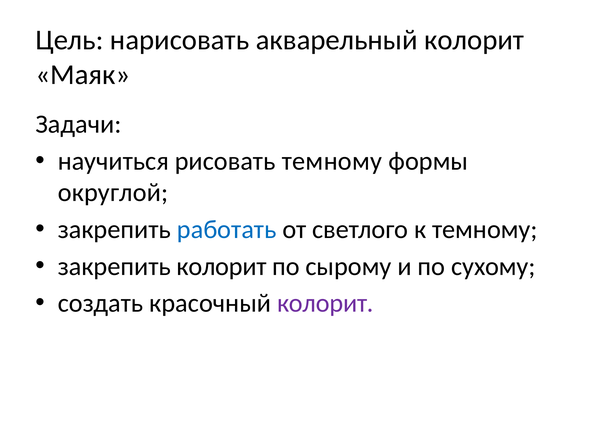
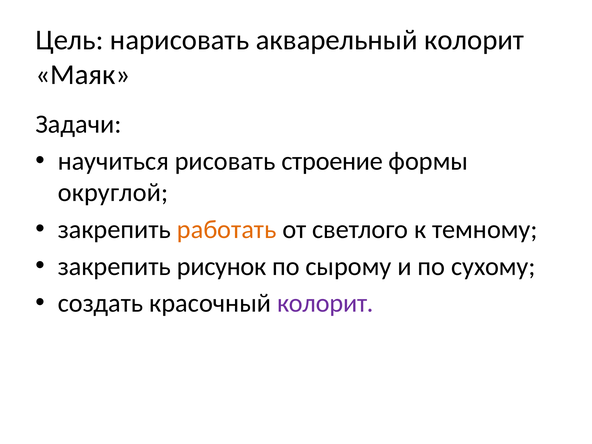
рисовать темному: темному -> строение (332, 161)
работать colour: blue -> orange (227, 229)
закрепить колорит: колорит -> рисунок (222, 266)
